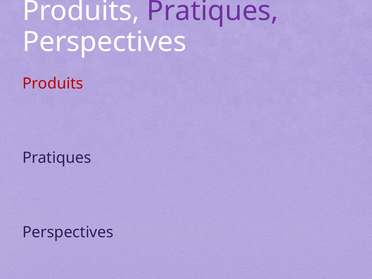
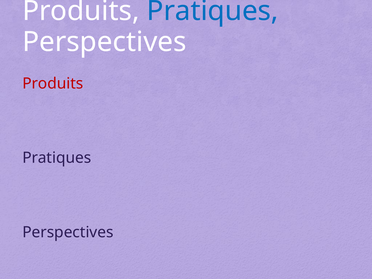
Pratiques colour: purple -> blue (213, 11)
